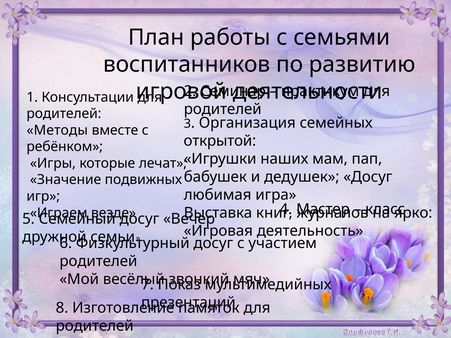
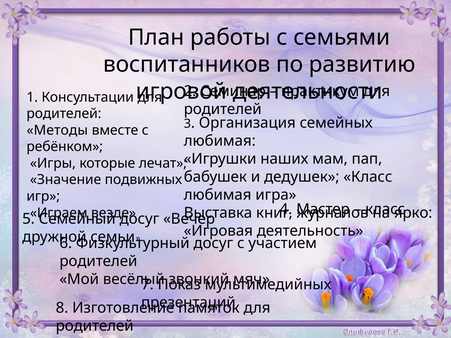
открытой: открытой -> любимая (220, 141)
дедушек Досуг: Досуг -> Класс (368, 177)
